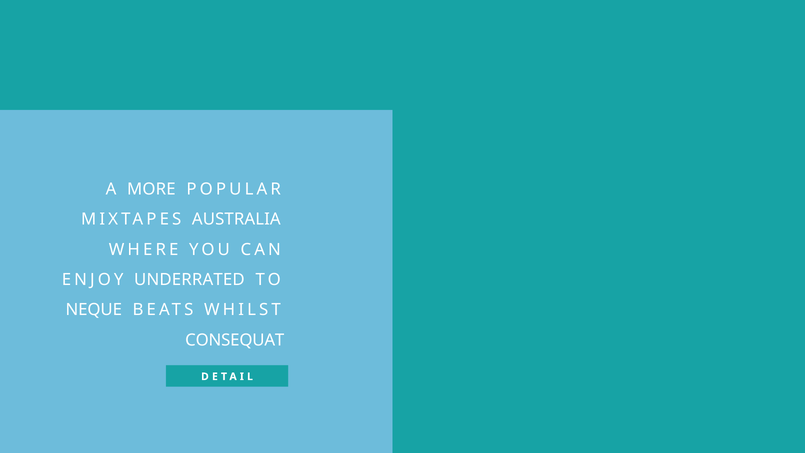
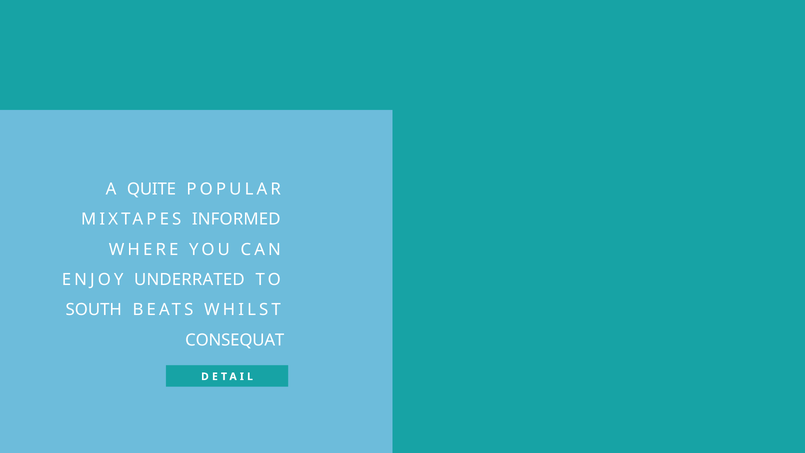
MORE: MORE -> QUITE (151, 189)
AUSTRALIA: AUSTRALIA -> INFORMED (236, 219)
NEQUE: NEQUE -> SOUTH (94, 310)
